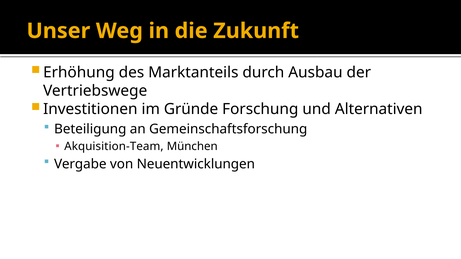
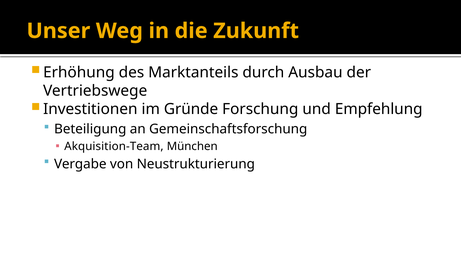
Alternativen: Alternativen -> Empfehlung (379, 109)
Neuentwicklungen: Neuentwicklungen -> Neustrukturierung (196, 164)
